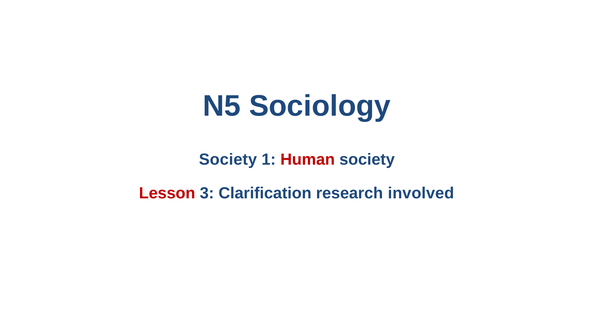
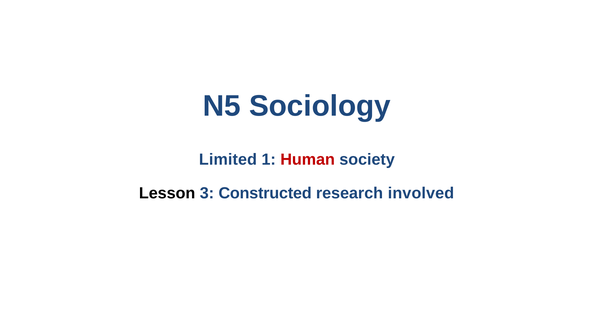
Society: Society -> Limited (228, 160)
Lesson colour: red -> black (167, 193)
Clarification: Clarification -> Constructed (265, 193)
